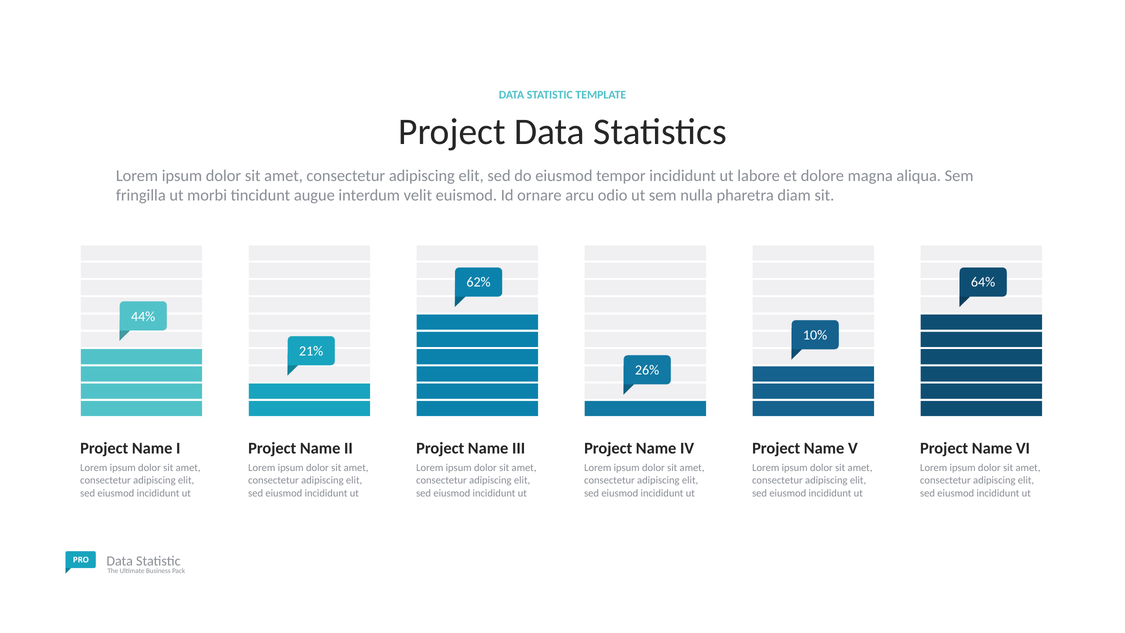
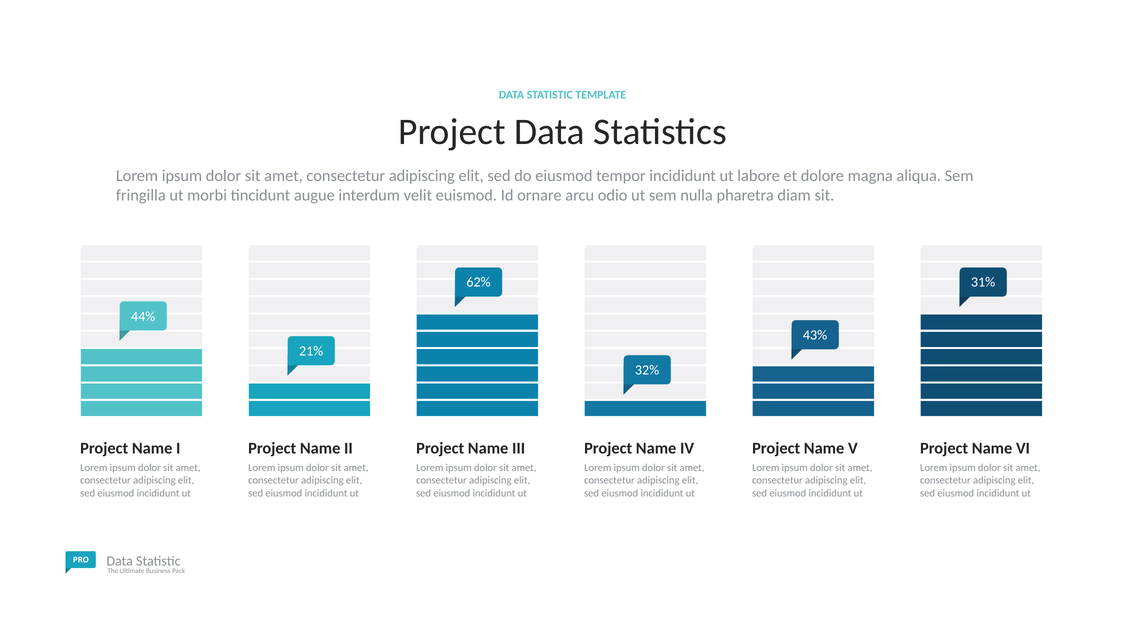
64%: 64% -> 31% (983, 282)
10%: 10% -> 43% (815, 335)
26%: 26% -> 32% (647, 370)
